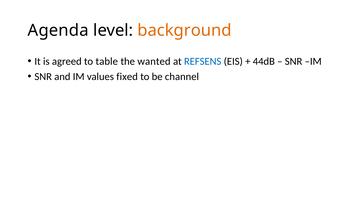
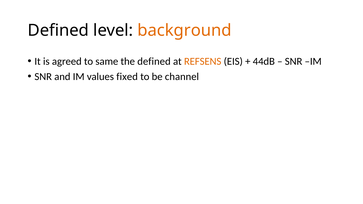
Agenda: Agenda -> Defined (58, 30)
table: table -> same (107, 61)
the wanted: wanted -> defined (154, 61)
REFSENS colour: blue -> orange (203, 61)
